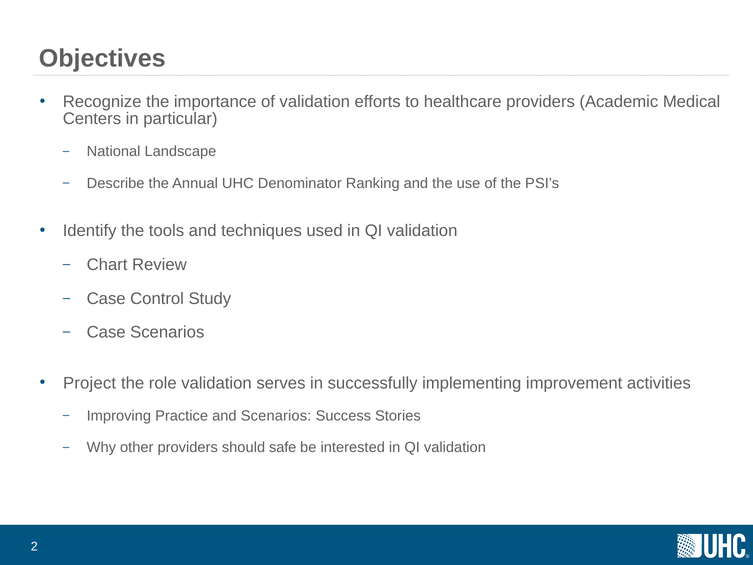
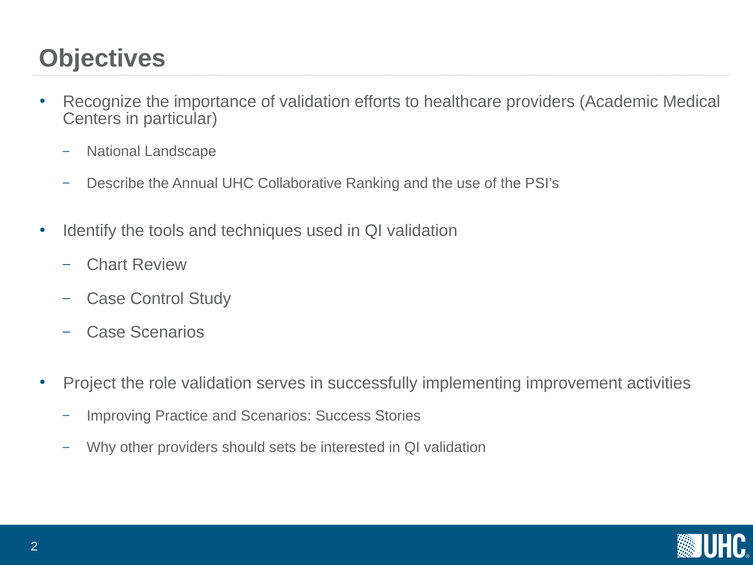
Denominator: Denominator -> Collaborative (300, 183)
safe: safe -> sets (283, 447)
